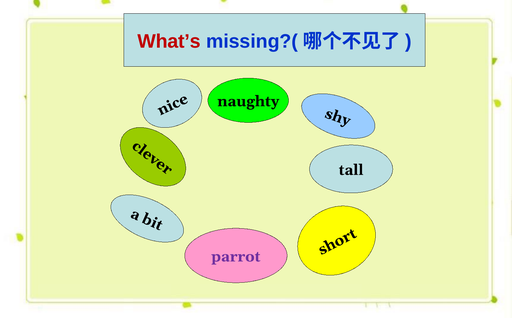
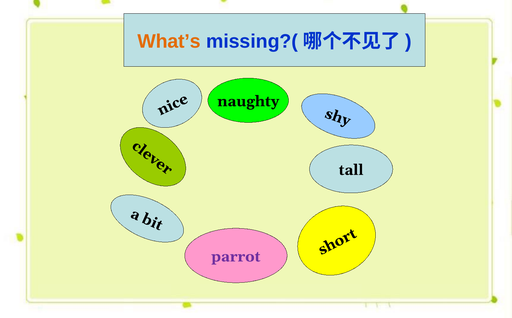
What’s colour: red -> orange (169, 41)
